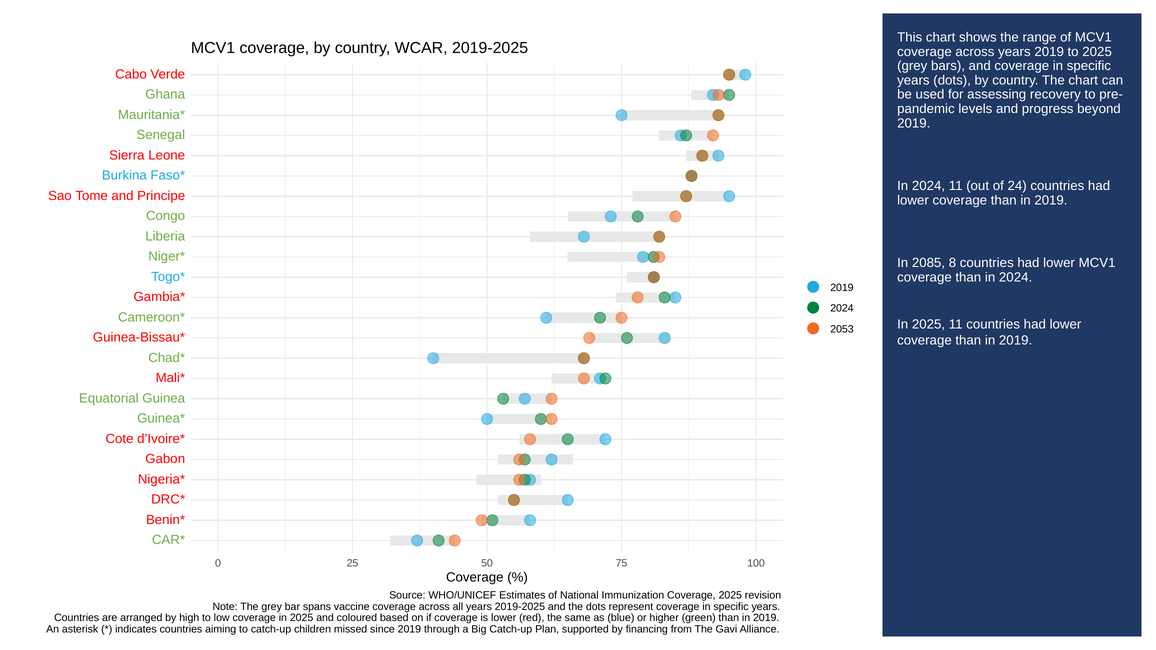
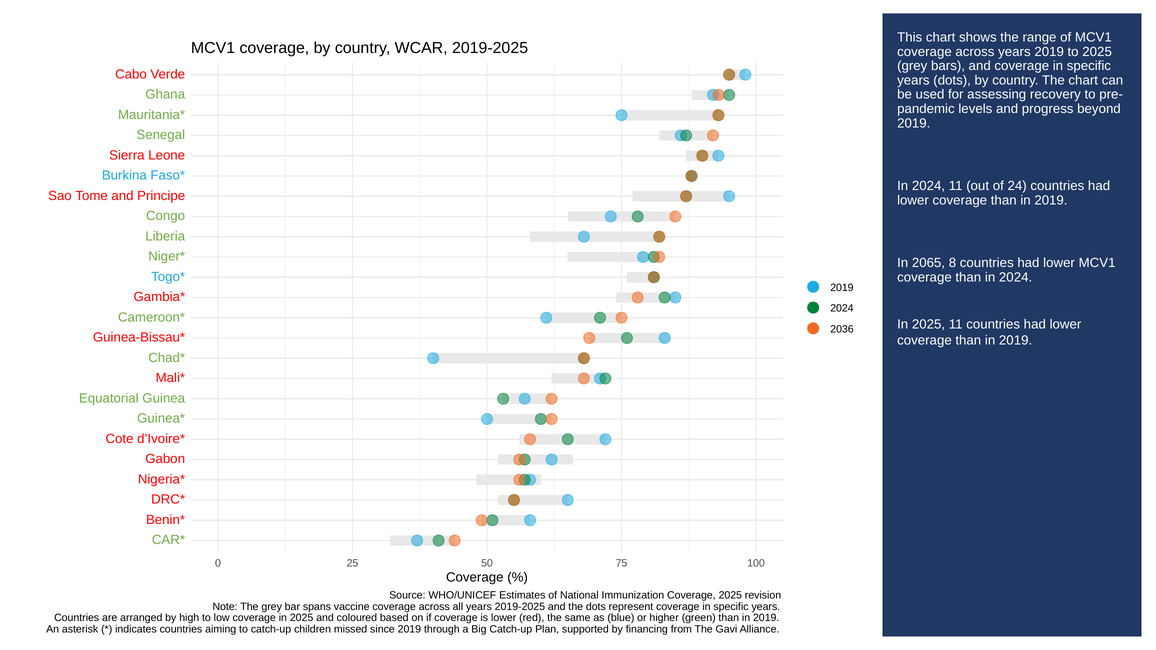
2085: 2085 -> 2065 (928, 263)
2053: 2053 -> 2036 (842, 329)
